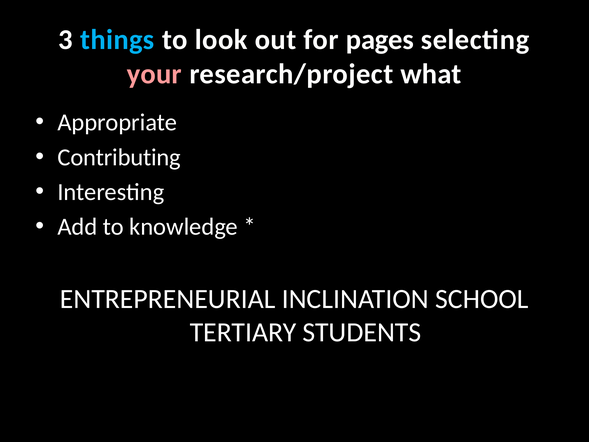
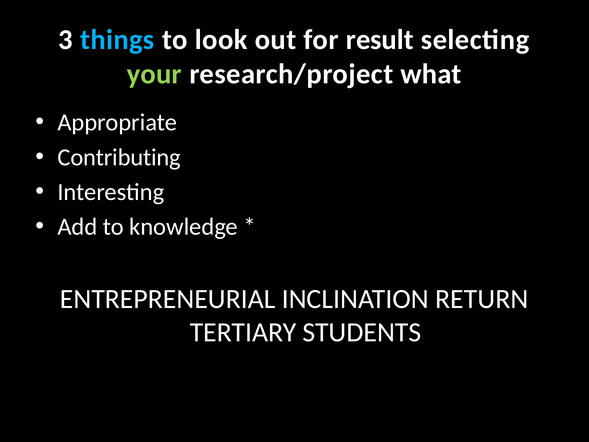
pages: pages -> result (380, 40)
your colour: pink -> light green (154, 74)
SCHOOL: SCHOOL -> RETURN (482, 299)
